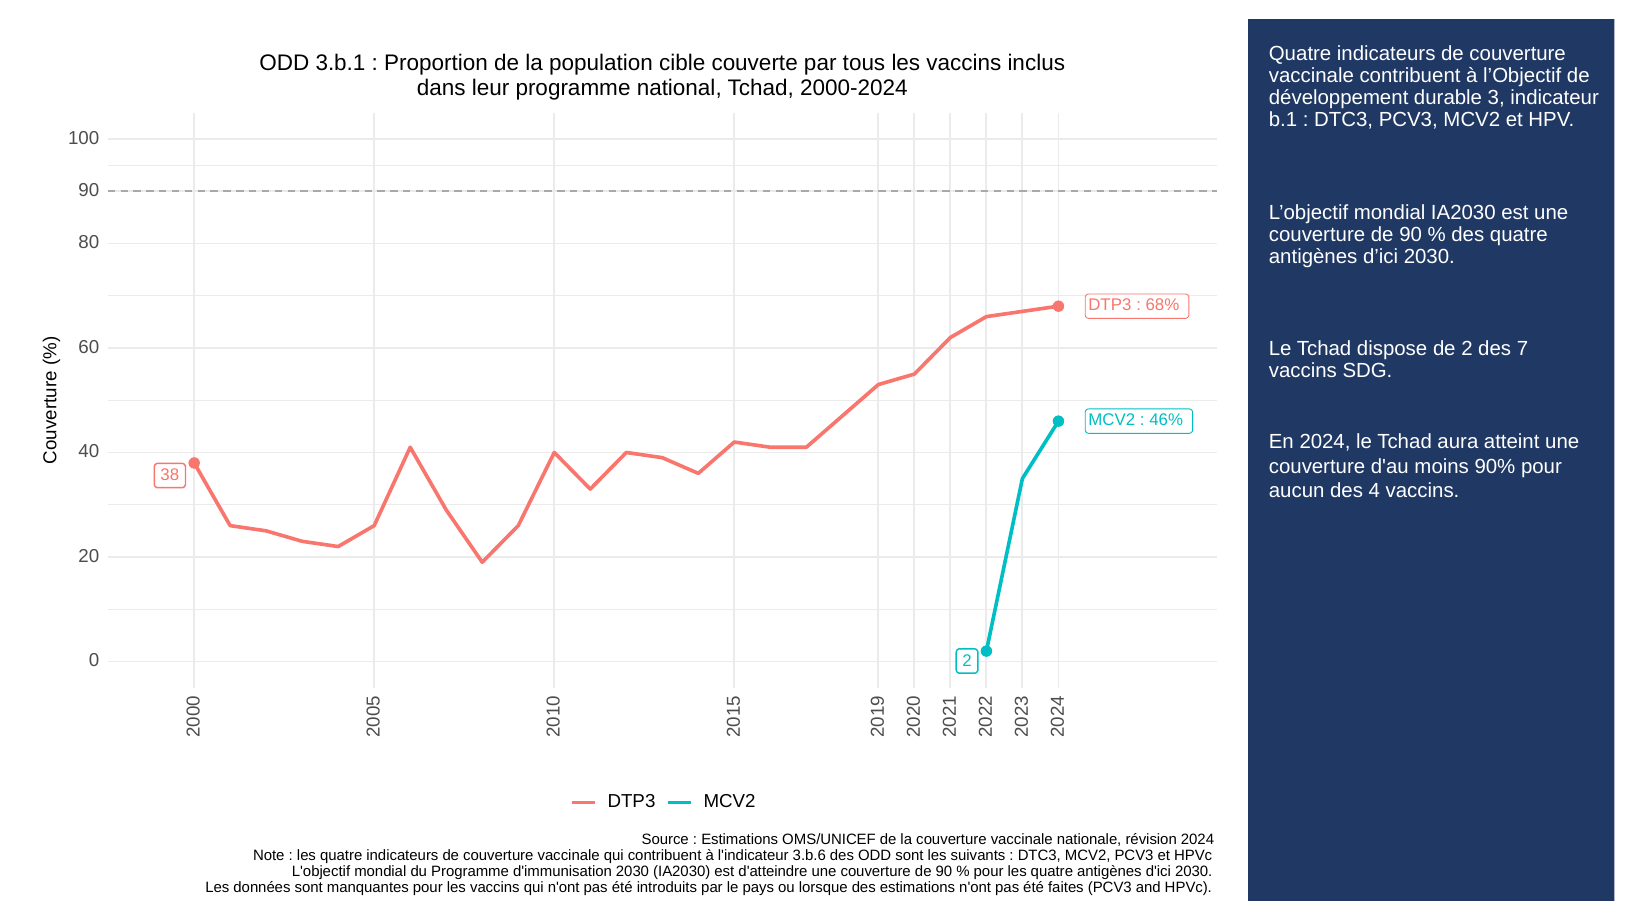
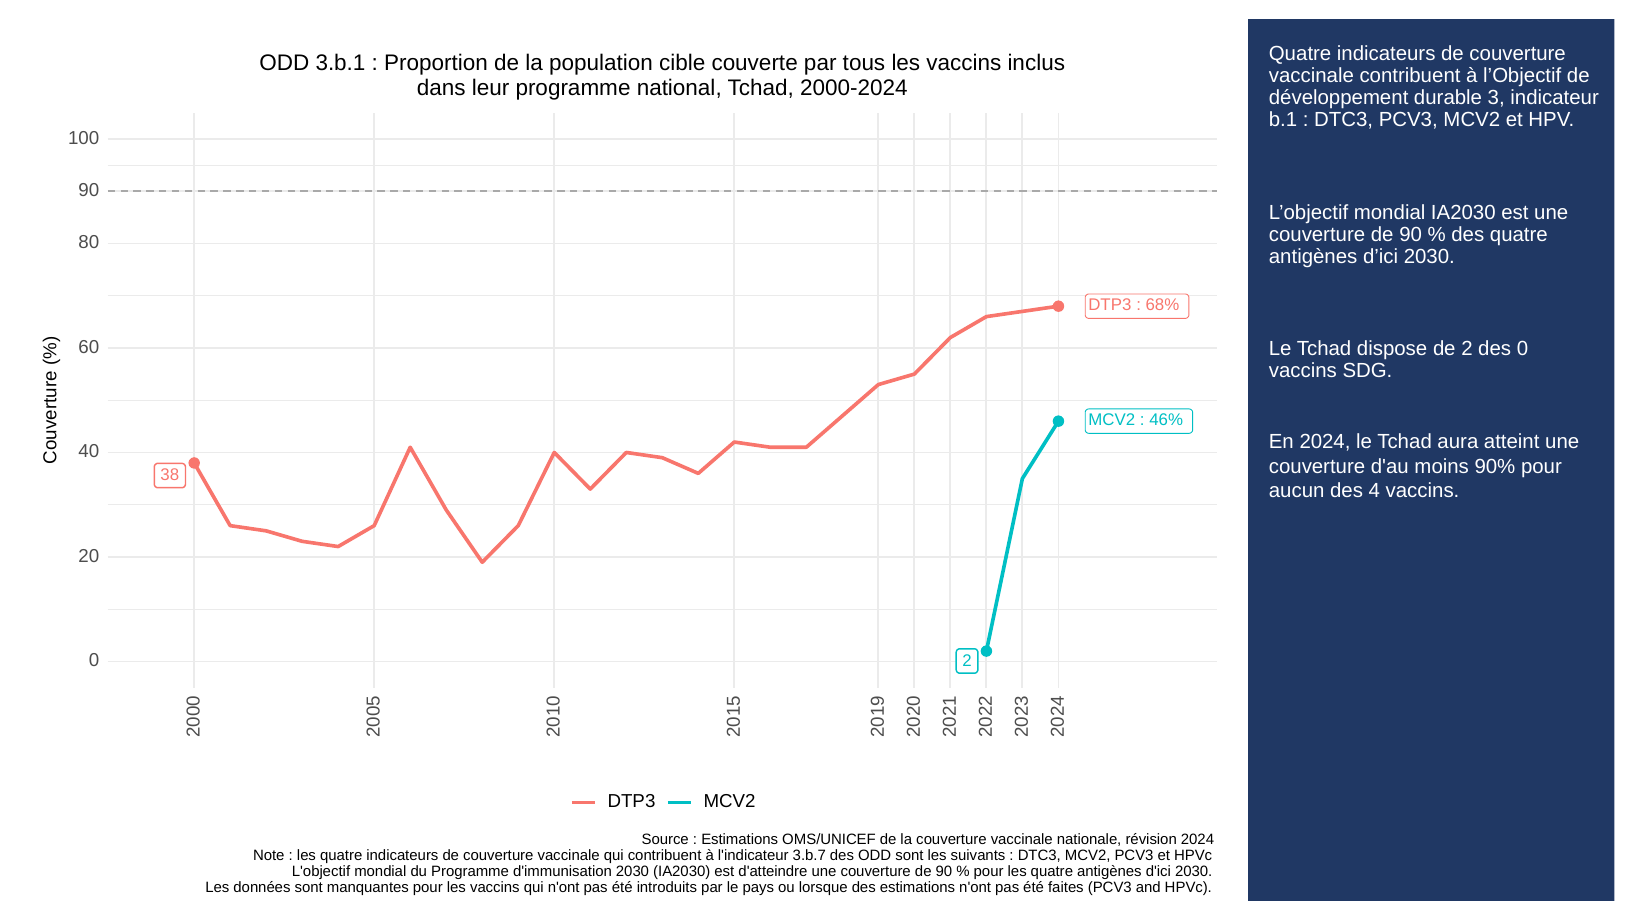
des 7: 7 -> 0 (1523, 349)
3.b.6: 3.b.6 -> 3.b.7 (809, 855)
